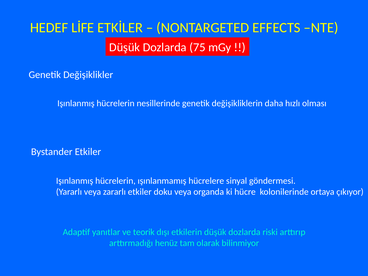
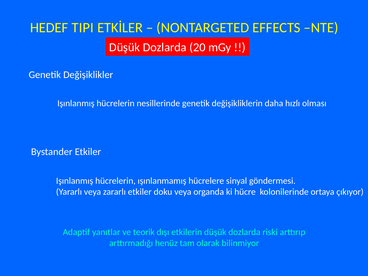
LİFE: LİFE -> TIPI (83, 28)
75: 75 -> 20 (197, 47)
